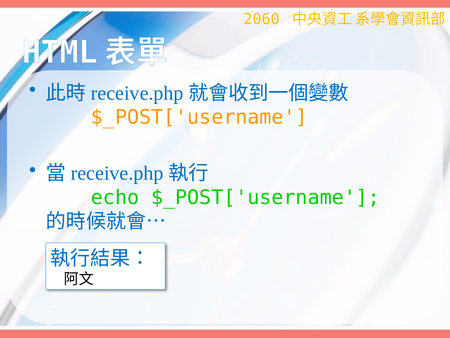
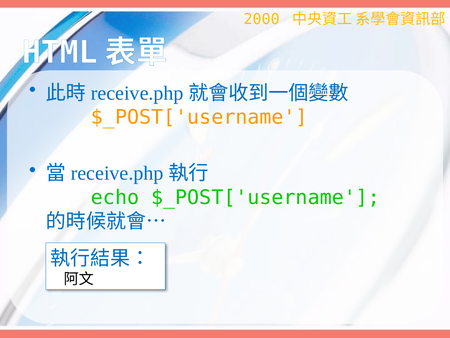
2060: 2060 -> 2000 (262, 19)
